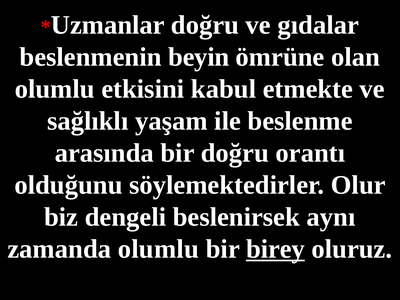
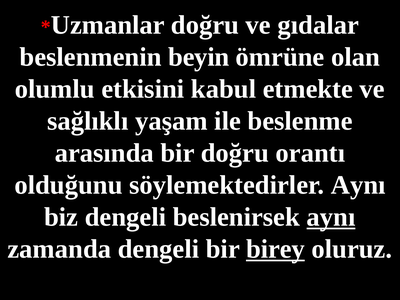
söylemektedirler Olur: Olur -> Aynı (358, 185)
aynı underline: none -> present (331, 217)
zamanda olumlu: olumlu -> dengeli (158, 249)
